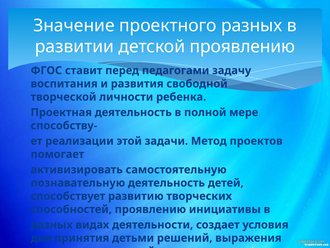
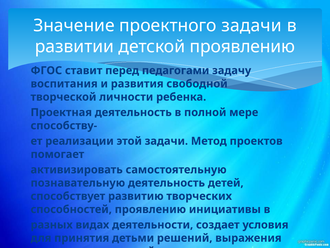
проектного разных: разных -> задачи (252, 26)
